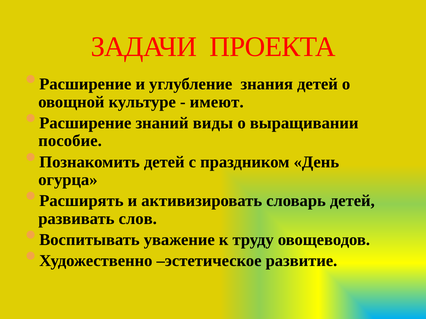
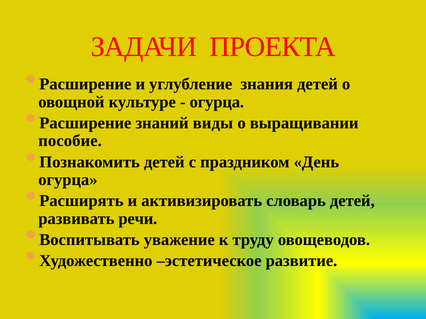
имеют: имеют -> огурца (217, 102)
слов: слов -> речи (138, 219)
